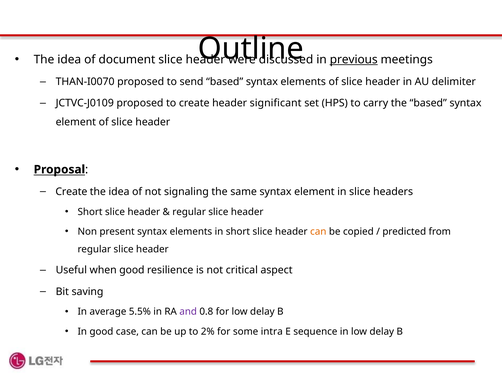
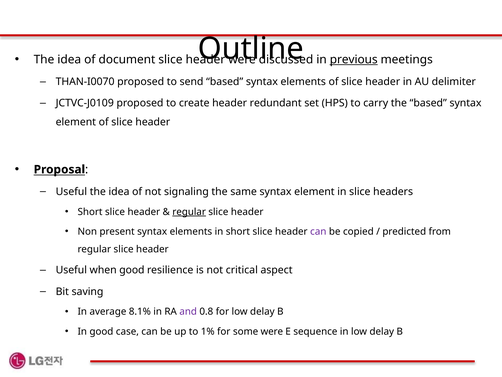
significant: significant -> redundant (276, 103)
Create: Create -> Useful (71, 191)
regular underline: none -> present (189, 212)
can colour: orange -> purple (318, 231)
5.5%: 5.5% -> 8.1% (140, 311)
2%: 2% -> 1% (208, 331)
some intra: intra -> were (272, 331)
